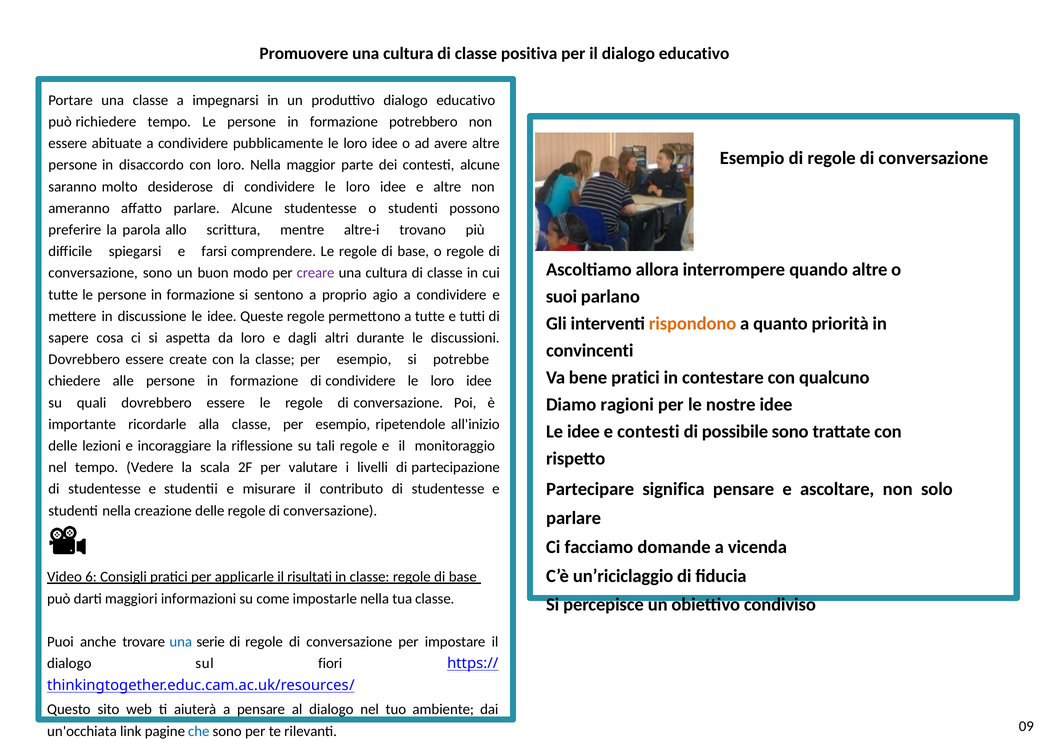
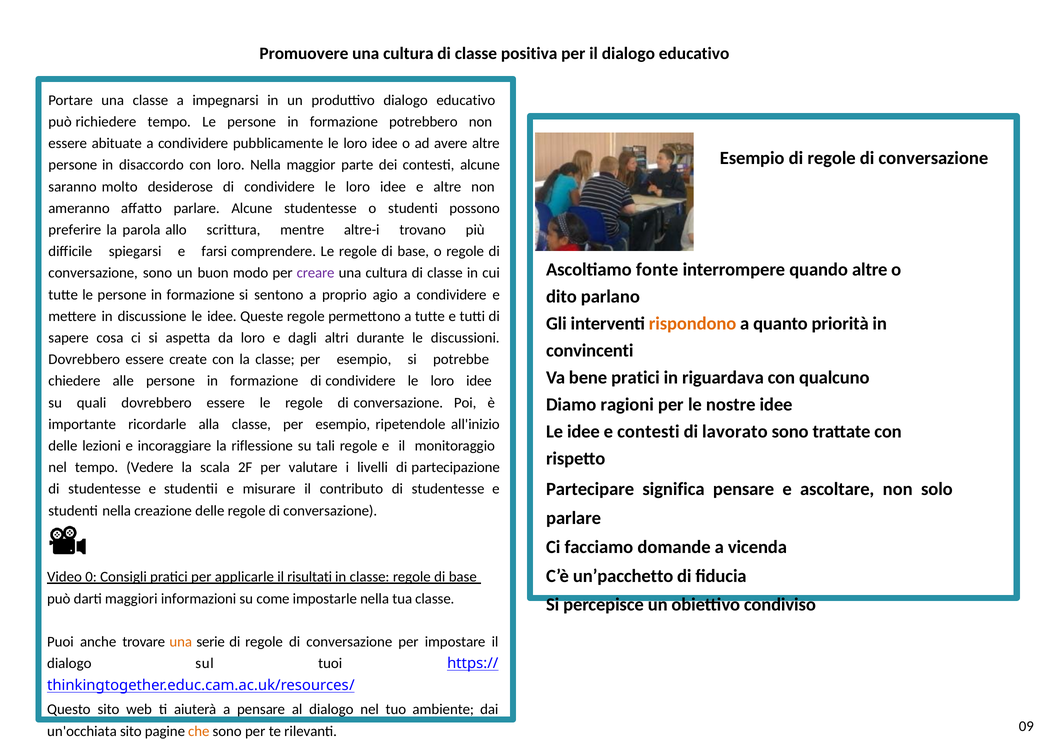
allora: allora -> fonte (657, 269)
suoi: suoi -> dito (561, 296)
contestare: contestare -> riguardava (723, 377)
possibile: possibile -> lavorato (735, 432)
un’riciclaggio: un’riciclaggio -> un’pacchetto (623, 576)
6: 6 -> 0 (91, 577)
una colour: blue -> orange (181, 642)
fiori: fiori -> tuoi (330, 664)
un'occhiata link: link -> sito (131, 731)
che colour: blue -> orange (199, 731)
